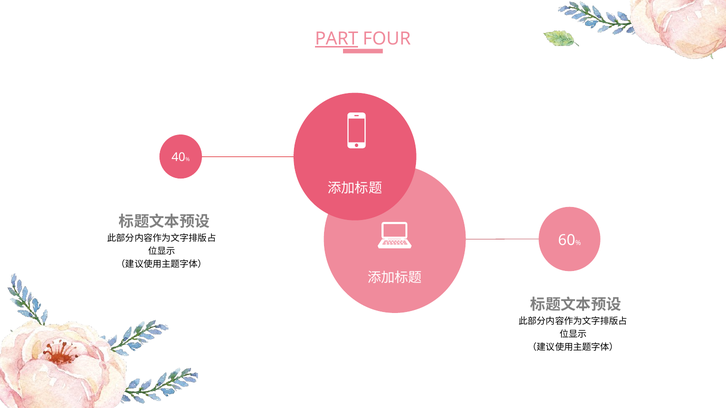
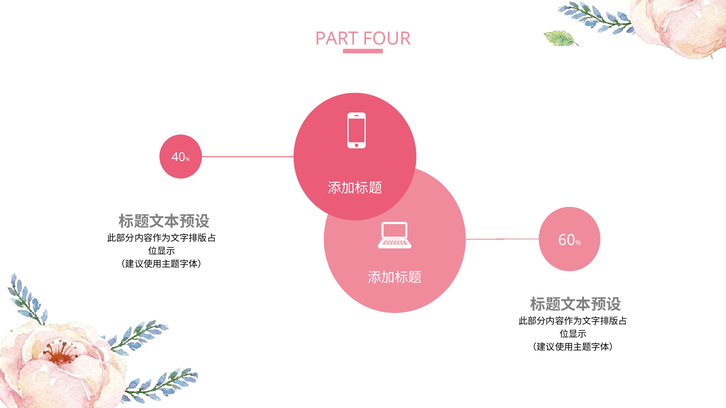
PART underline: present -> none (337, 39)
